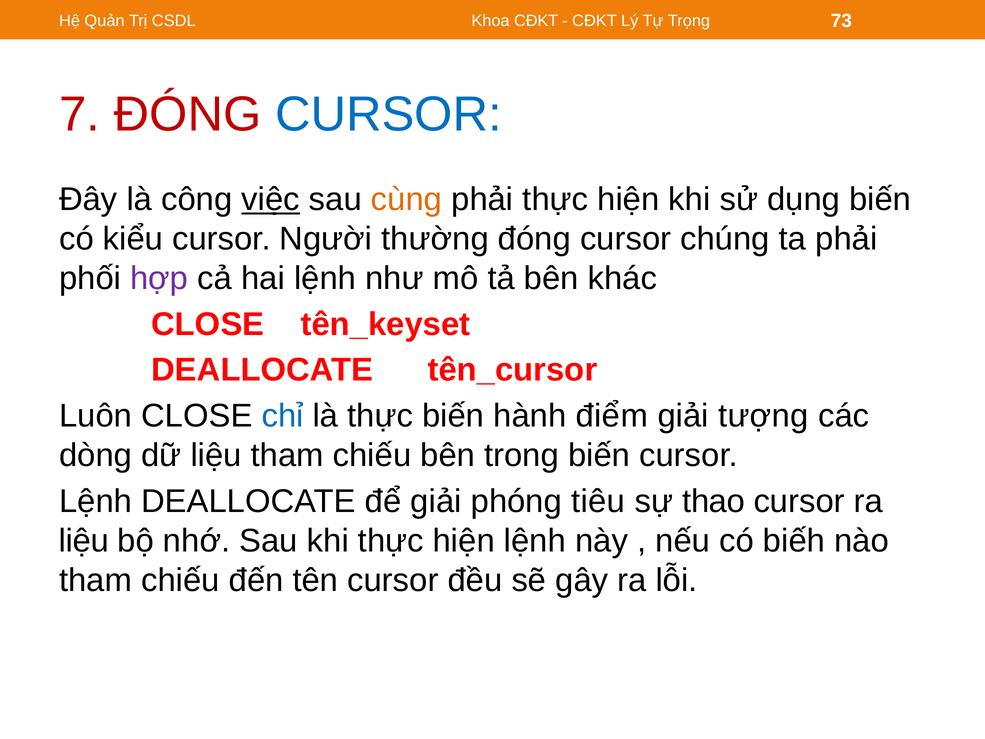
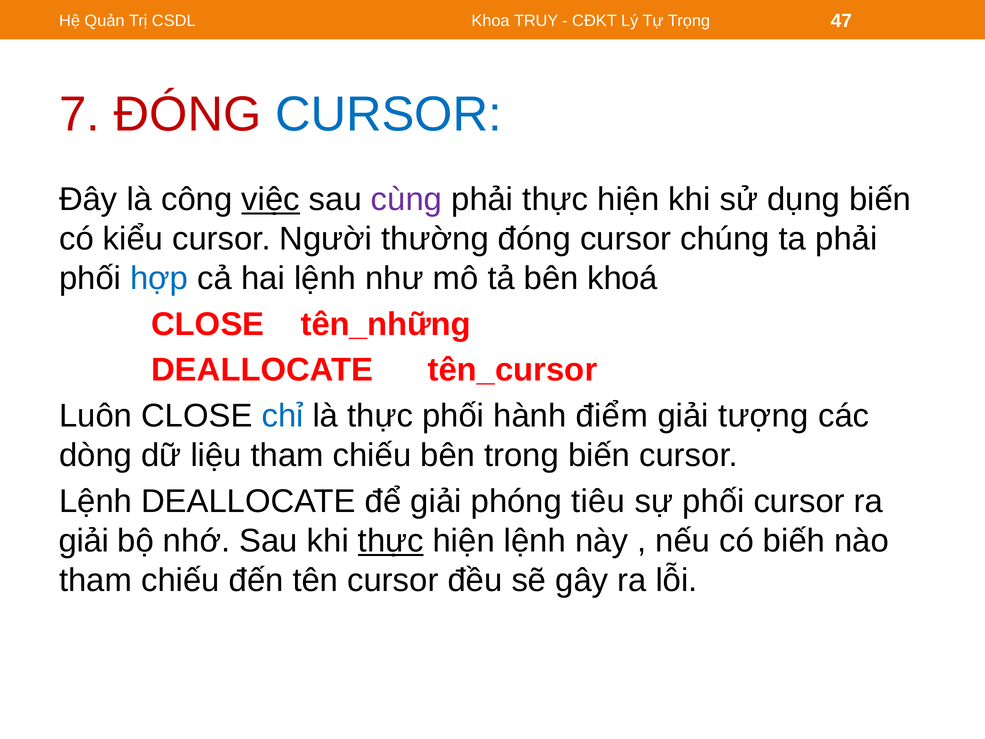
Khoa CĐKT: CĐKT -> TRUY (536, 21)
73: 73 -> 47 (841, 21)
cùng colour: orange -> purple (407, 199)
hợp colour: purple -> blue (159, 278)
khác: khác -> khoá (623, 278)
tên_keyset: tên_keyset -> tên_những (386, 324)
thực biến: biến -> phối (453, 416)
sự thao: thao -> phối (714, 501)
liệu: liệu -> giải (84, 541)
thực underline: none -> present (391, 541)
